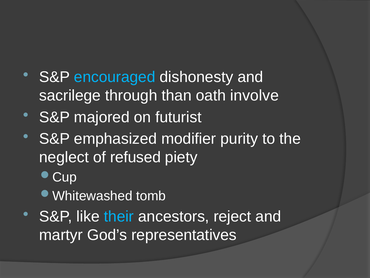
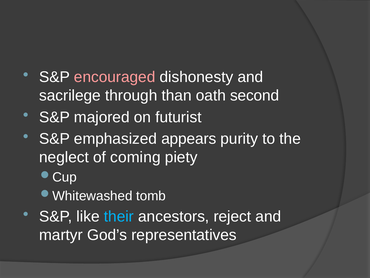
encouraged colour: light blue -> pink (115, 77)
involve: involve -> second (255, 95)
modifier: modifier -> appears (189, 139)
refused: refused -> coming (135, 157)
